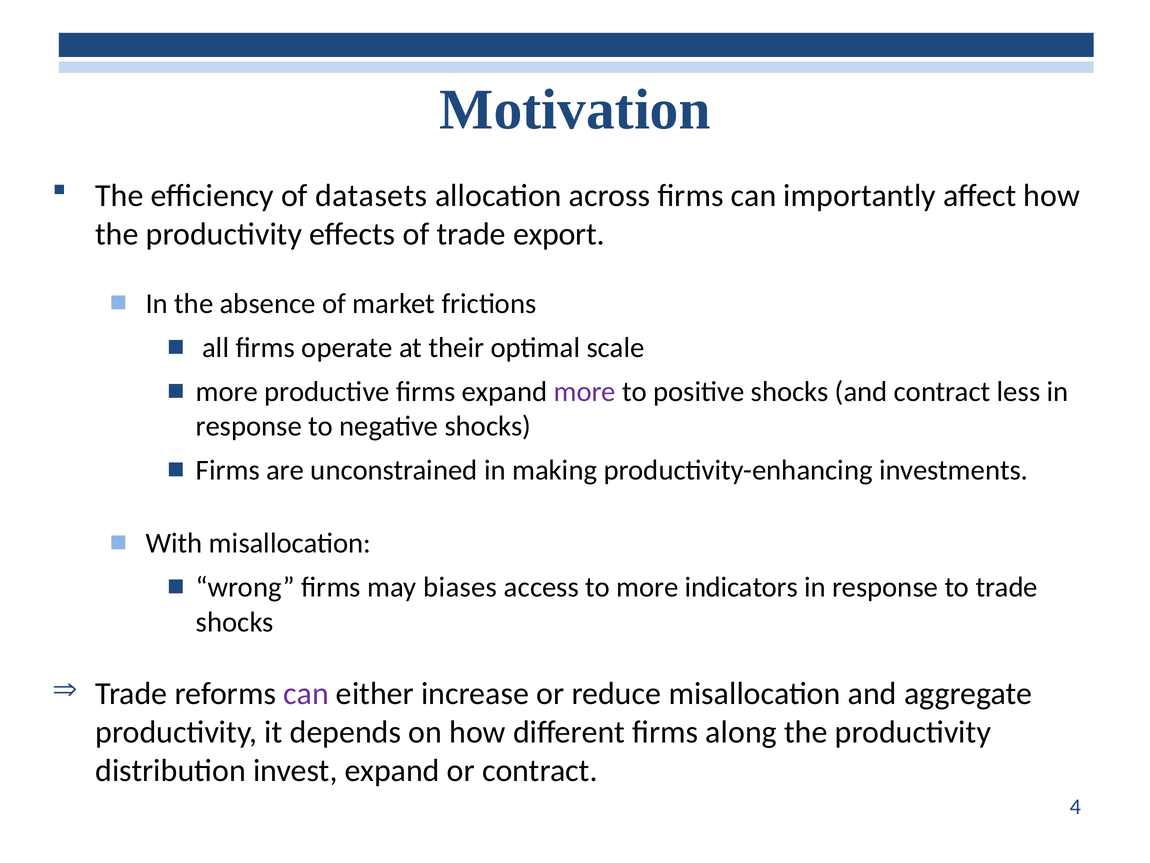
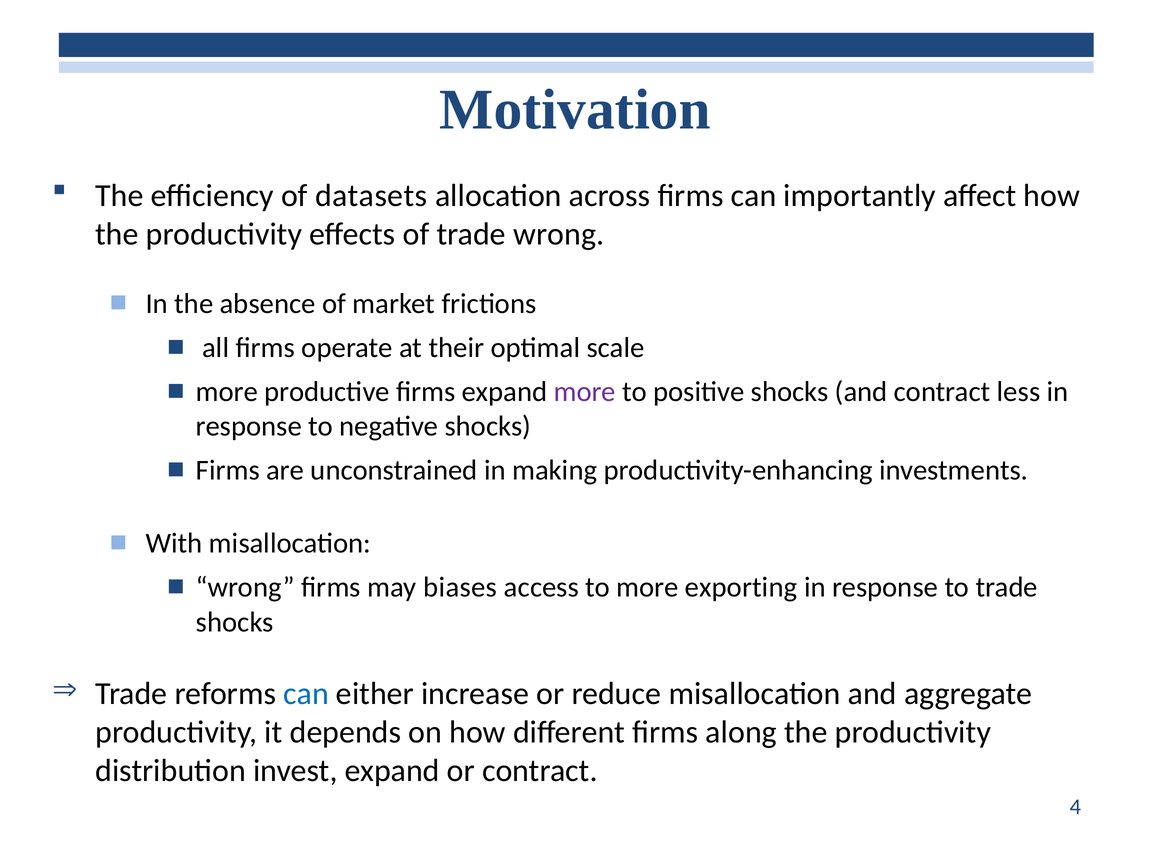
trade export: export -> wrong (559, 234)
indicators: indicators -> exporting (741, 587)
can colour: purple -> blue (306, 693)
